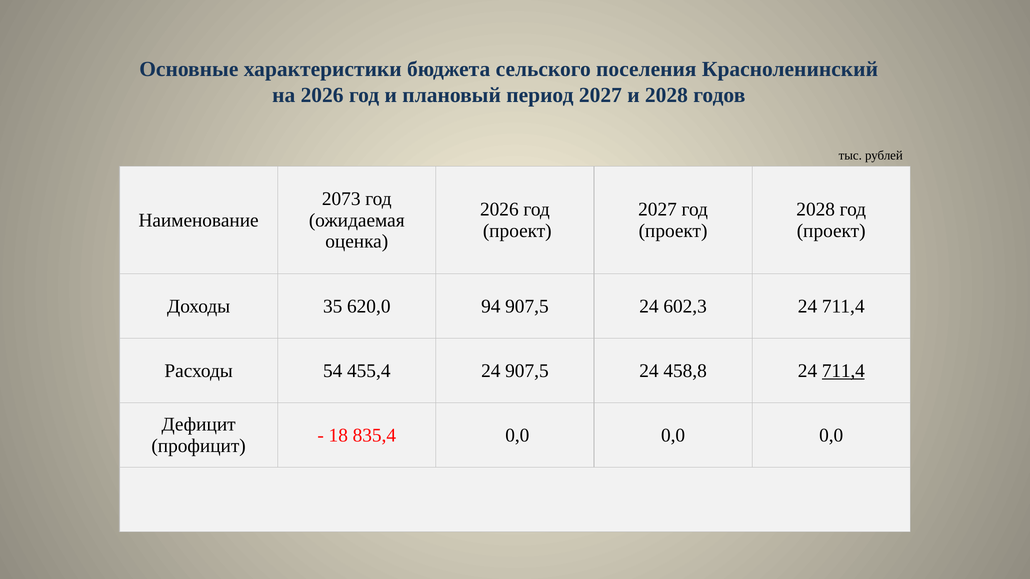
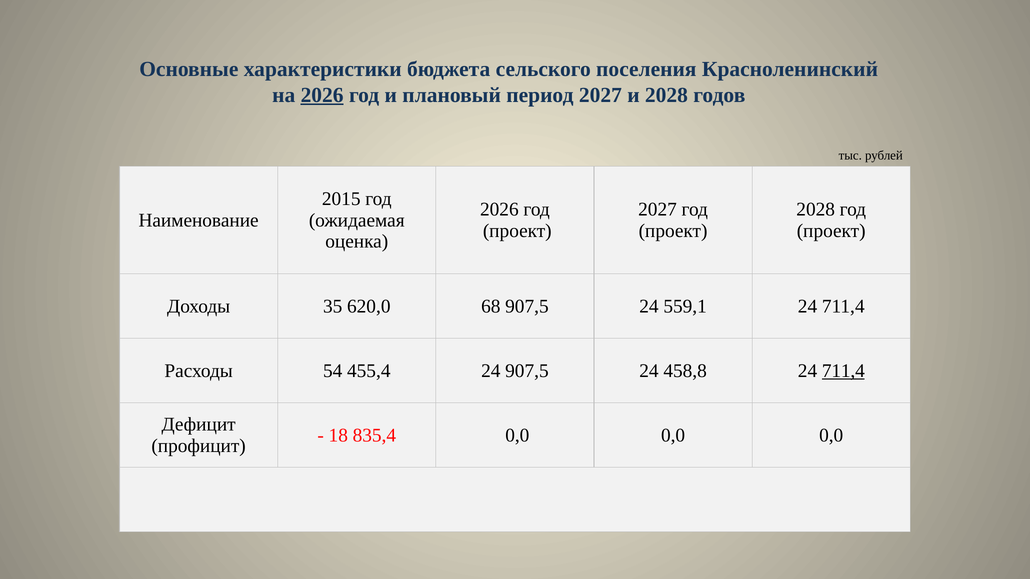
2026 underline: none -> present (322, 95)
2073: 2073 -> 2015 (341, 199)
94: 94 -> 68 (491, 306)
602,3: 602,3 -> 559,1 (685, 306)
